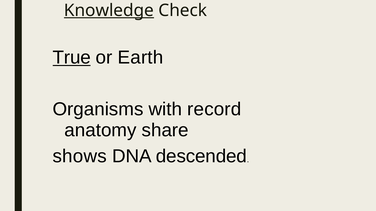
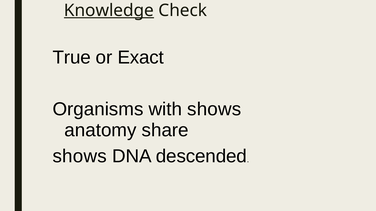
True underline: present -> none (72, 58)
Earth: Earth -> Exact (141, 58)
with record: record -> shows (214, 109)
